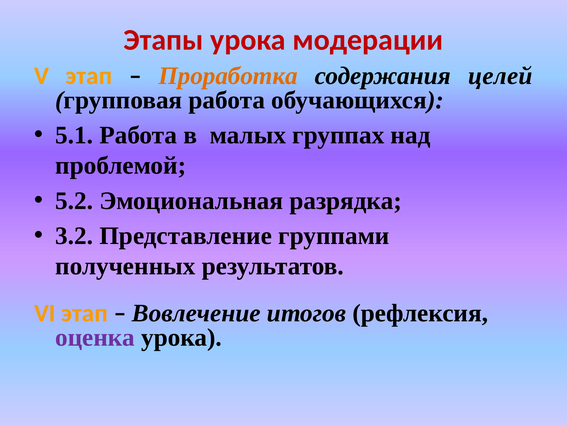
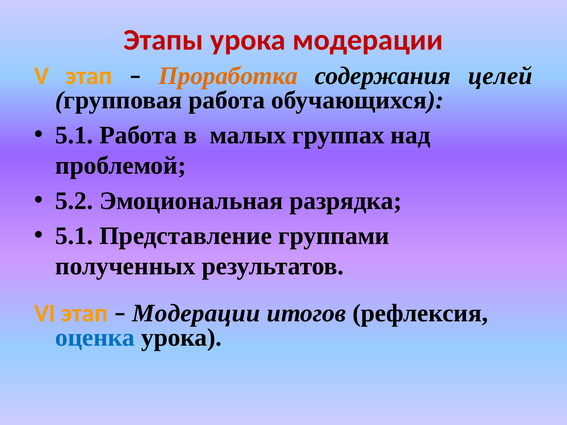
3.2: 3.2 -> 5.1 (74, 236)
Вовлечение: Вовлечение -> Модерации (196, 313)
оценка colour: purple -> blue (95, 338)
